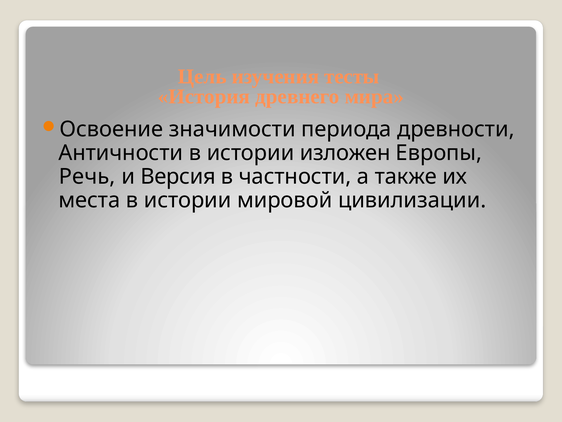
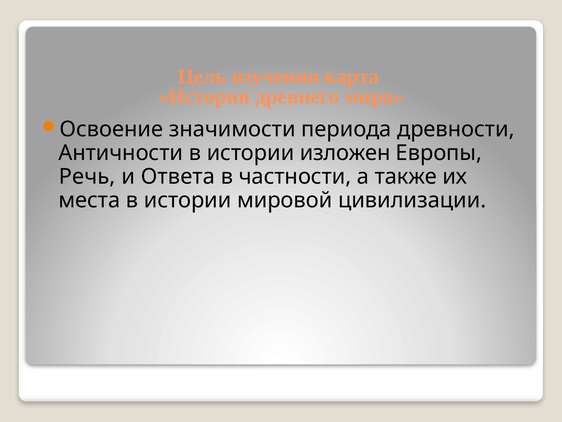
тесты: тесты -> карта (352, 76)
Версия: Версия -> Ответа (178, 176)
